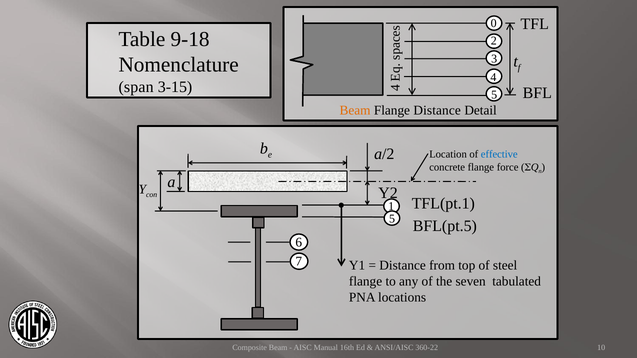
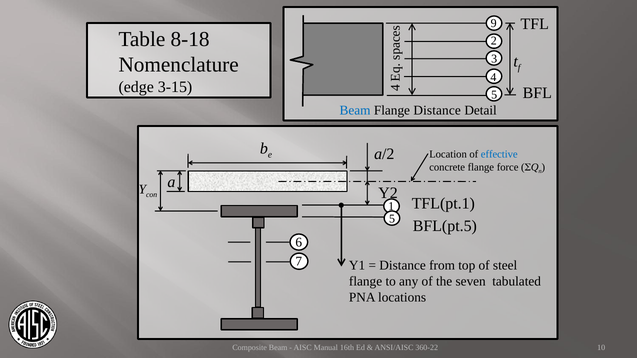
0: 0 -> 9 (494, 24)
9-18: 9-18 -> 8-18 (190, 39)
span: span -> edge (136, 87)
Beam colour: orange -> blue (355, 111)
